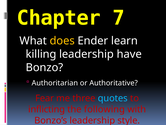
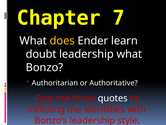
killing: killing -> doubt (41, 54)
leadership have: have -> what (129, 54)
quotes colour: light blue -> white (113, 98)
following: following -> identifies (104, 109)
